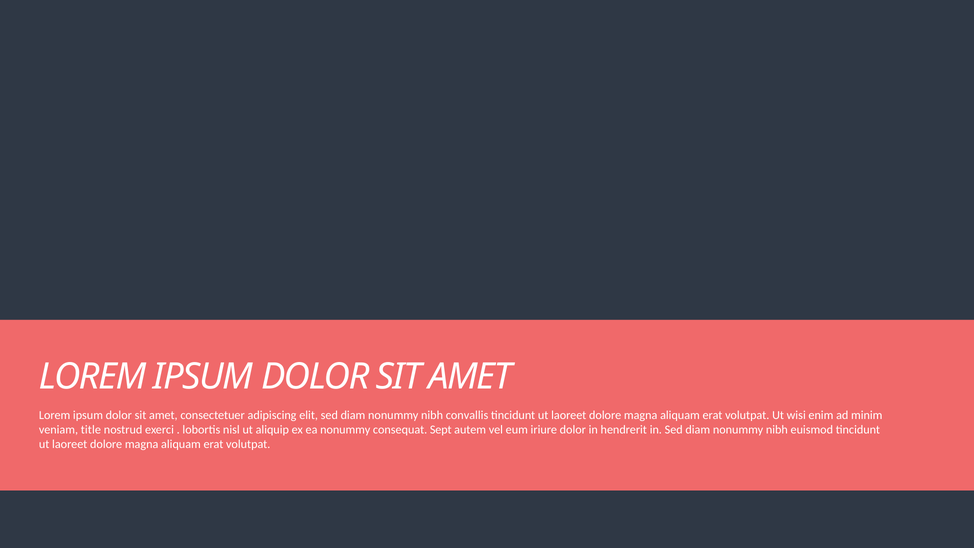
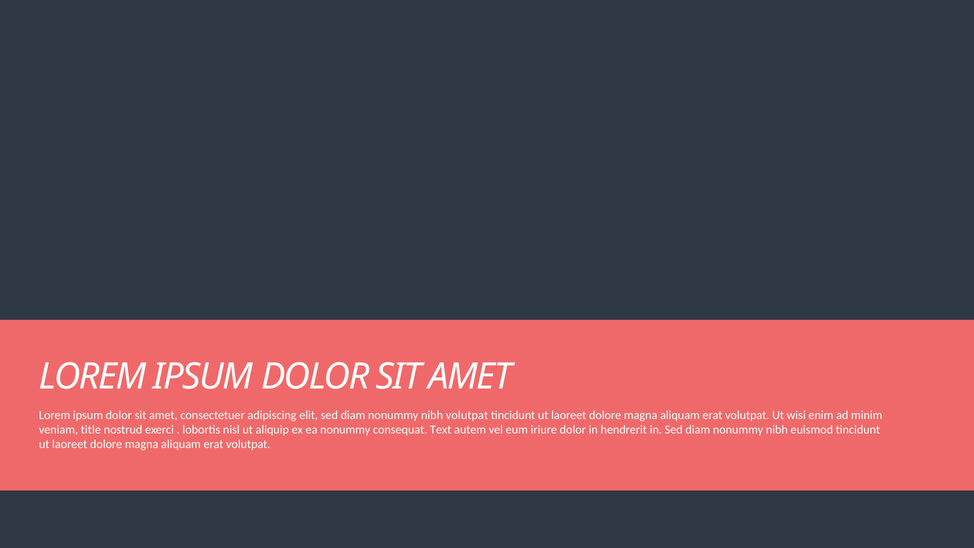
nibh convallis: convallis -> volutpat (467, 415)
Sept: Sept -> Text (441, 430)
